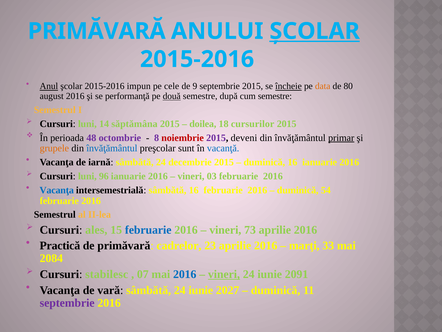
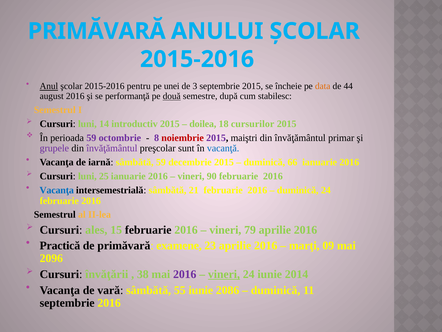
ŞCOLAR underline: present -> none (315, 31)
impun: impun -> pentru (139, 86)
cele: cele -> unei (172, 86)
9: 9 -> 3 (195, 86)
încheie underline: present -> none (288, 86)
80: 80 -> 44 (348, 86)
cum semestre: semestre -> stabilesc (275, 96)
săptămâna: săptămâna -> introductiv (135, 124)
perioada 48: 48 -> 59 (91, 138)
deveni: deveni -> maiştri (244, 138)
primar underline: present -> none (341, 138)
grupele colour: orange -> purple (54, 148)
învăţământul colour: blue -> purple (112, 148)
iarnă sâmbătă 24: 24 -> 59 (161, 162)
duminică 16: 16 -> 66 (292, 162)
96: 96 -> 25 (104, 176)
03: 03 -> 90 (212, 176)
sâmbătă 16: 16 -> 21 (194, 190)
duminică 54: 54 -> 24 (326, 190)
februarie colour: blue -> black (148, 230)
73: 73 -> 79 (250, 230)
cadrelor: cadrelor -> examene (179, 245)
33: 33 -> 09 (328, 245)
2084: 2084 -> 2096 (51, 258)
stabilesc: stabilesc -> învăţării (107, 274)
07: 07 -> 38 (143, 274)
2016 colour: blue -> purple (185, 274)
2091: 2091 -> 2014 (297, 274)
vară sâmbătă 24: 24 -> 55 (180, 290)
2027: 2027 -> 2086 (228, 290)
septembrie colour: purple -> black (67, 302)
